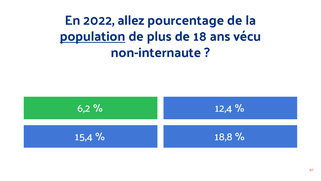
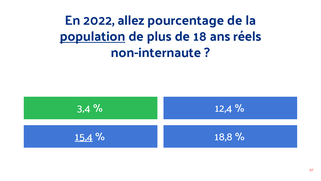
vécu: vécu -> réels (247, 36)
6,2: 6,2 -> 3,4 (84, 108)
15,4 underline: none -> present (84, 136)
